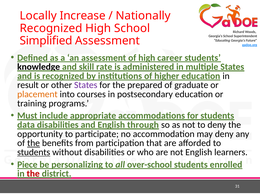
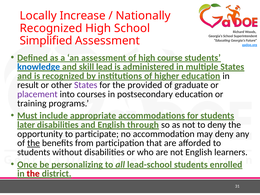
career: career -> course (170, 58)
knowledge colour: black -> blue (39, 67)
rate: rate -> lead (104, 67)
prepared: prepared -> provided (145, 85)
placement colour: orange -> purple (37, 94)
data: data -> later (26, 125)
students underline: present -> none (34, 152)
Piece: Piece -> Once (27, 165)
over-school: over-school -> lead-school (150, 165)
